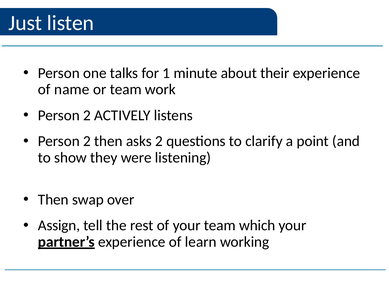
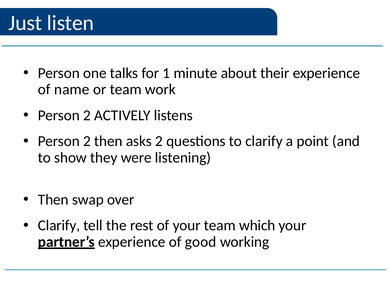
Assign: Assign -> Clarify (59, 225)
learn: learn -> good (201, 242)
